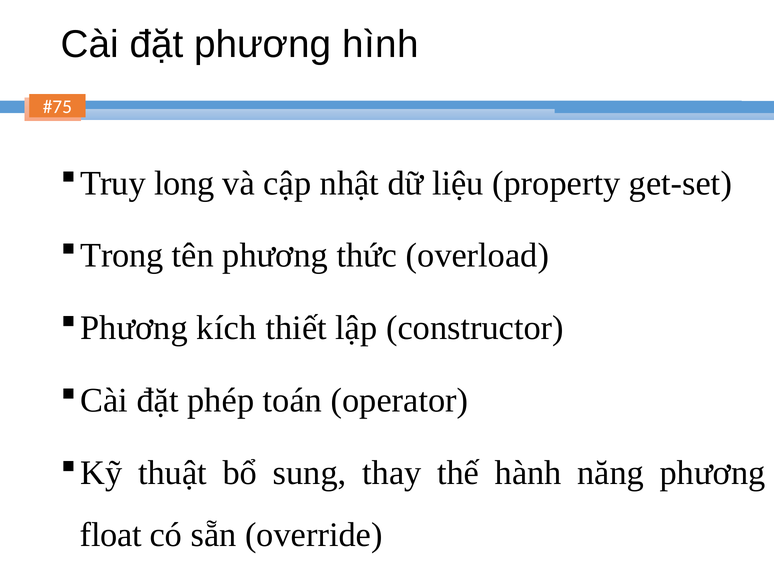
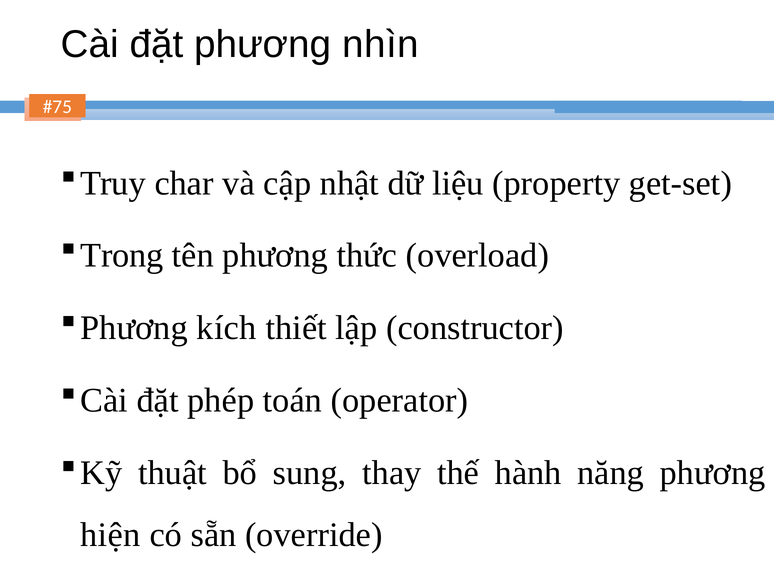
hình: hình -> nhìn (381, 45)
long: long -> char (184, 183)
float: float -> hiện (110, 534)
